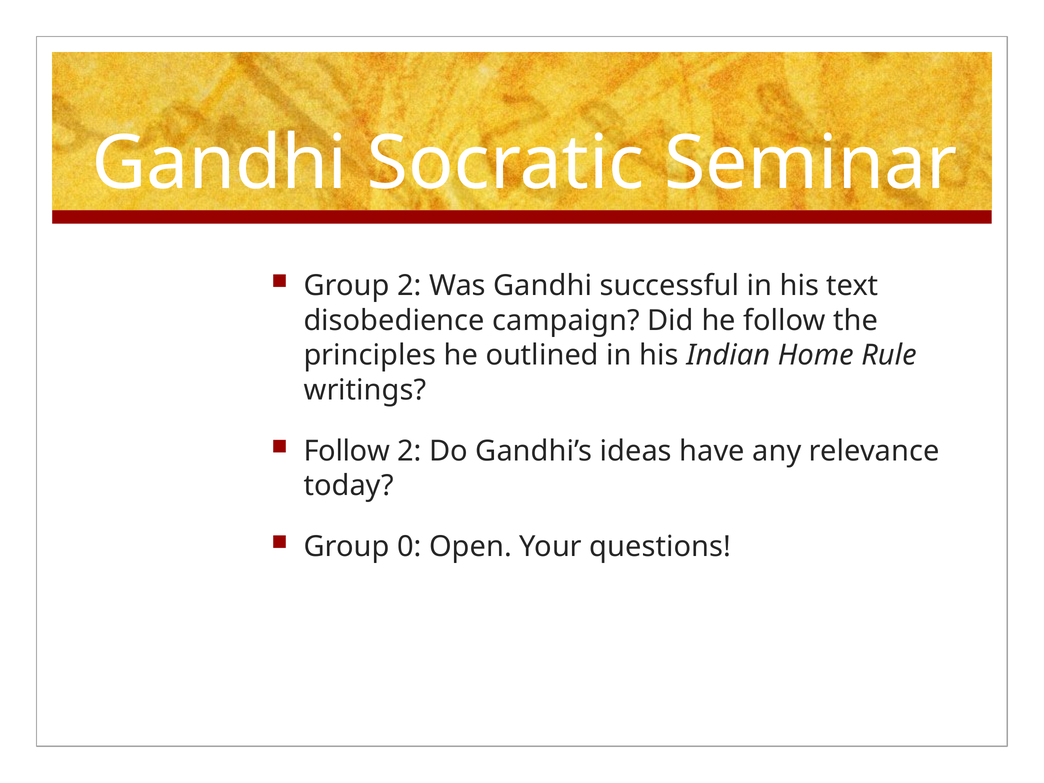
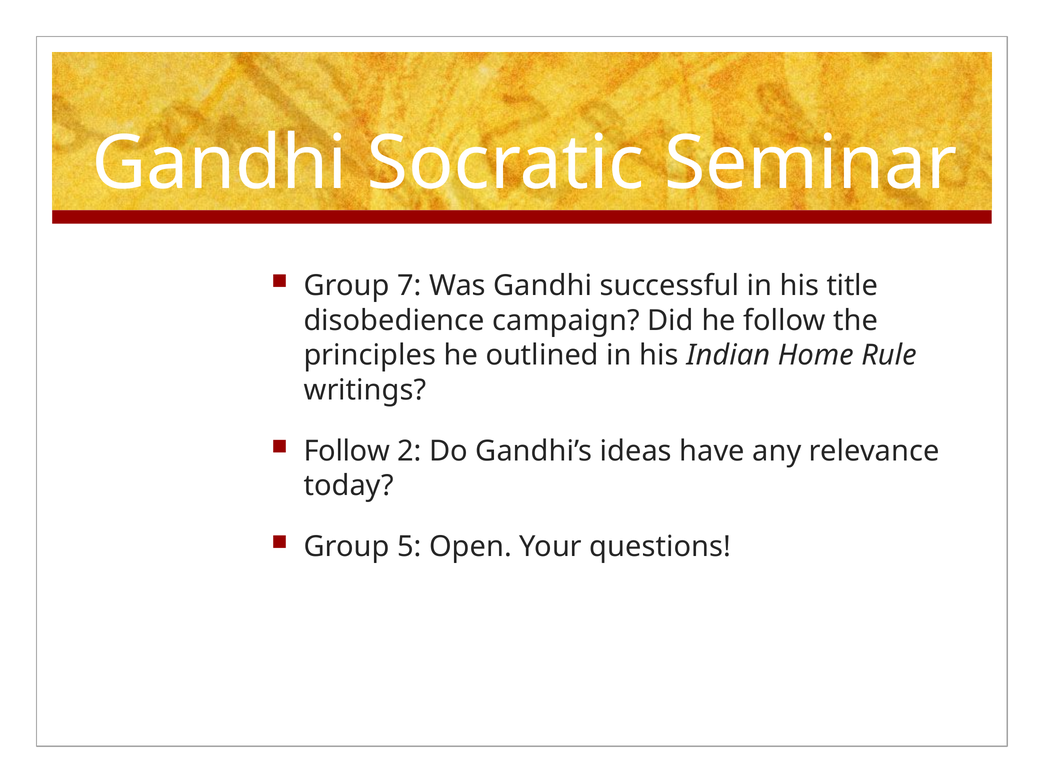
Group 2: 2 -> 7 (409, 286)
text: text -> title (852, 286)
0: 0 -> 5 (409, 547)
